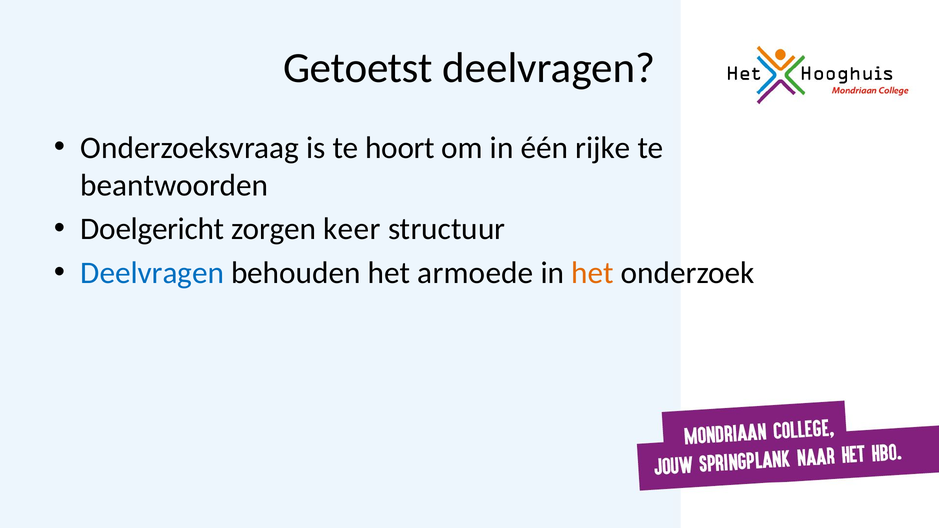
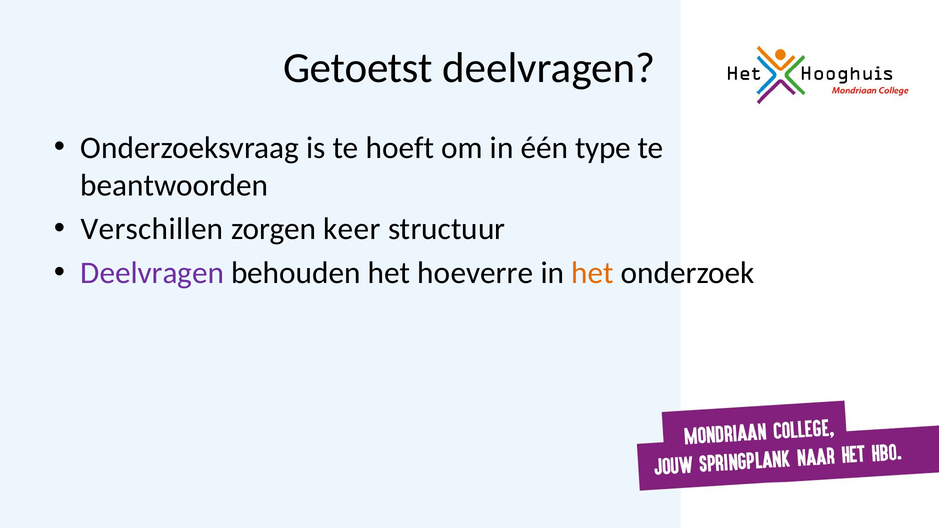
hoort: hoort -> hoeft (400, 148)
rijke: rijke -> type (603, 148)
Doelgericht: Doelgericht -> Verschillen (152, 229)
Deelvragen colour: blue -> purple (152, 273)
armoede: armoede -> hoeverre (475, 273)
